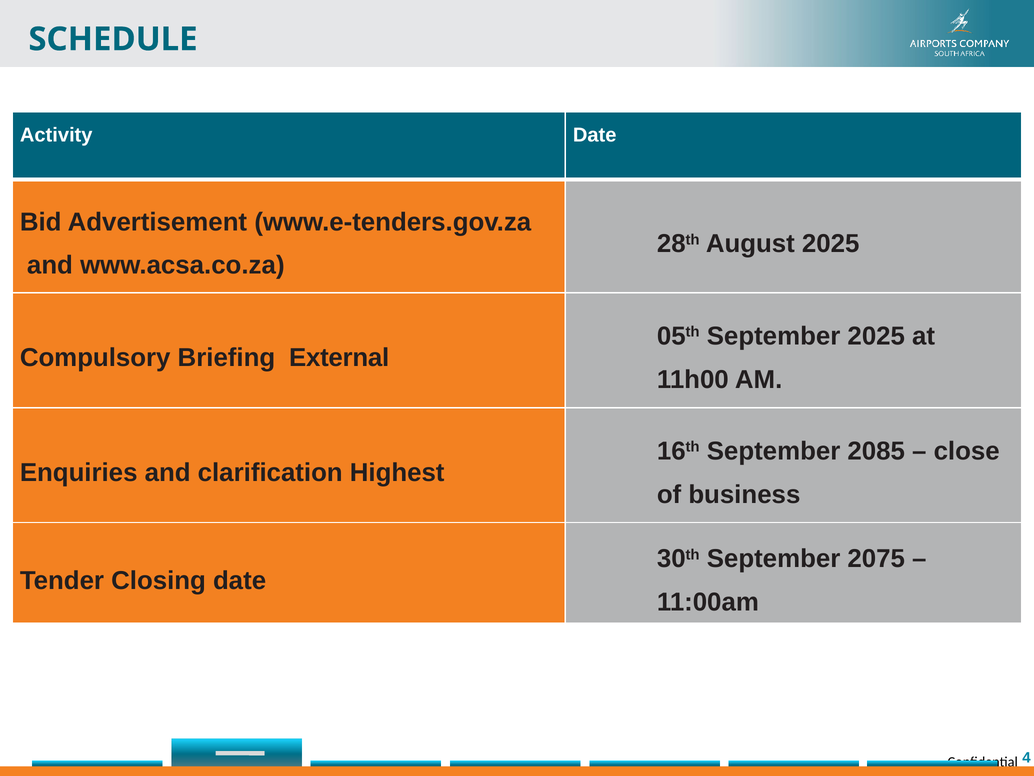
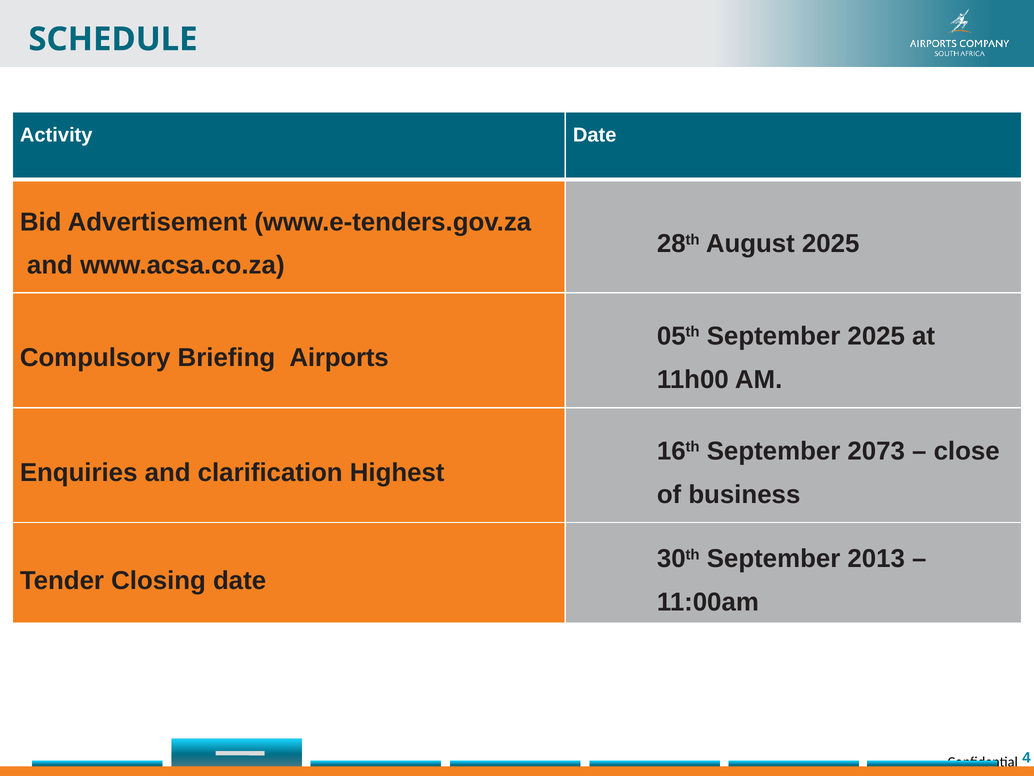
External: External -> Airports (339, 358)
2085: 2085 -> 2073 (876, 451)
2075: 2075 -> 2013 (876, 558)
